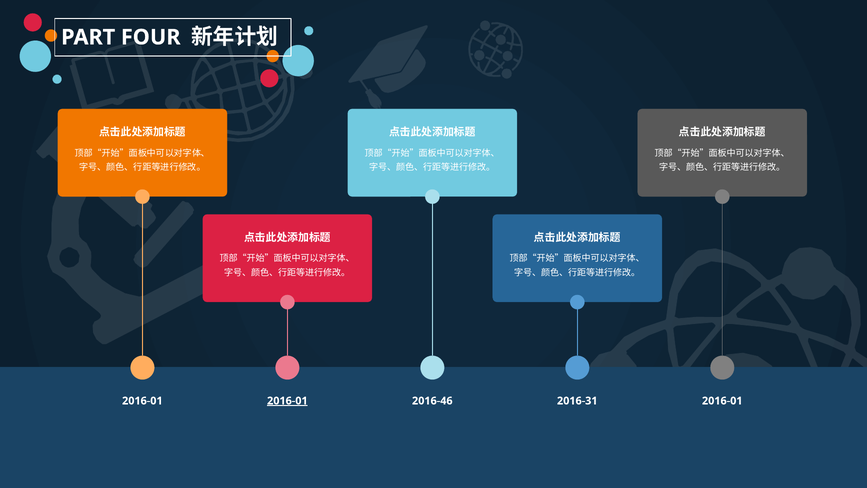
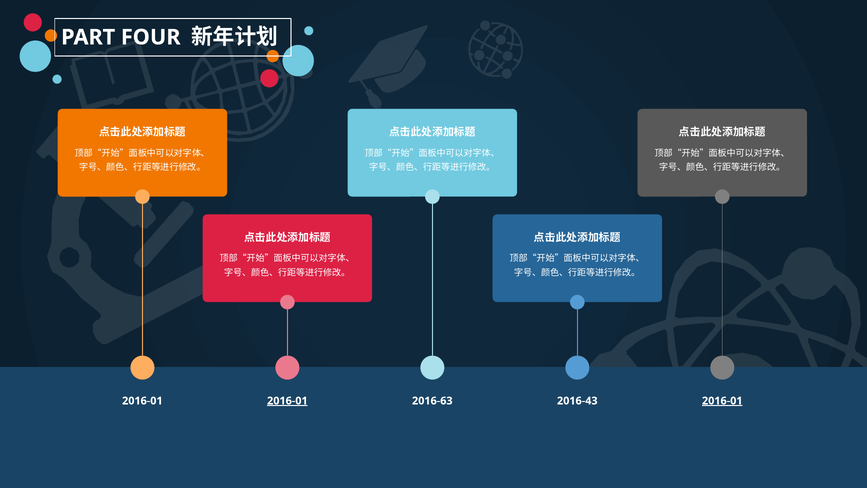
2016-46: 2016-46 -> 2016-63 (432, 401)
2016-31: 2016-31 -> 2016-43 (577, 401)
2016-01 underline: none -> present (722, 401)
